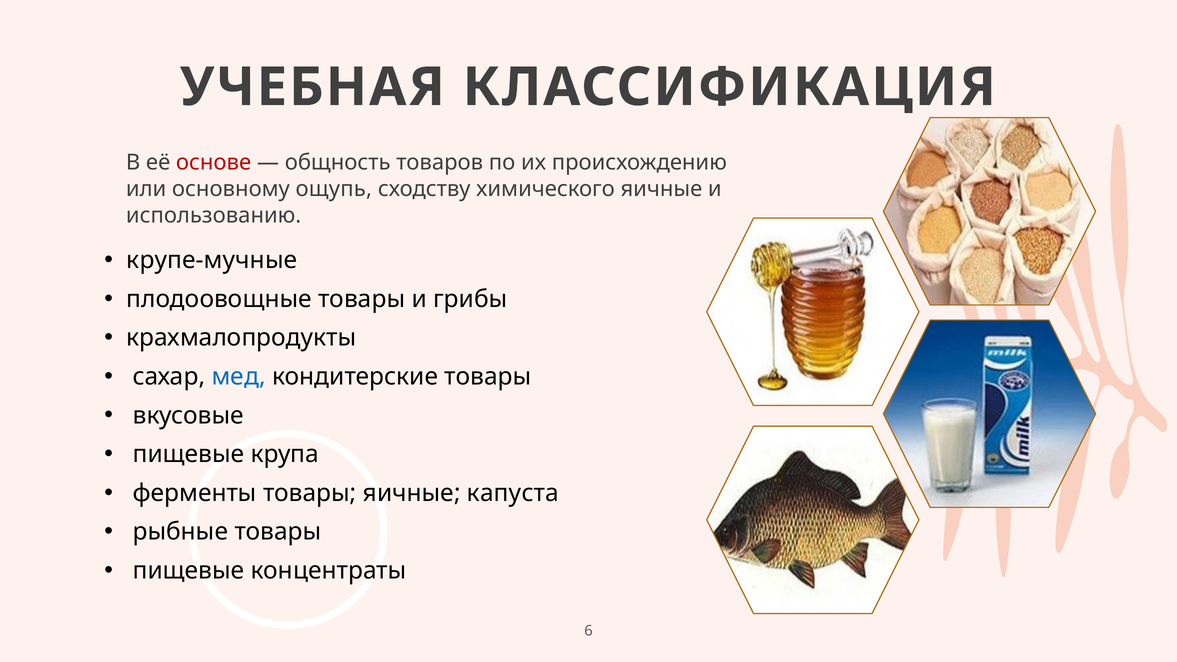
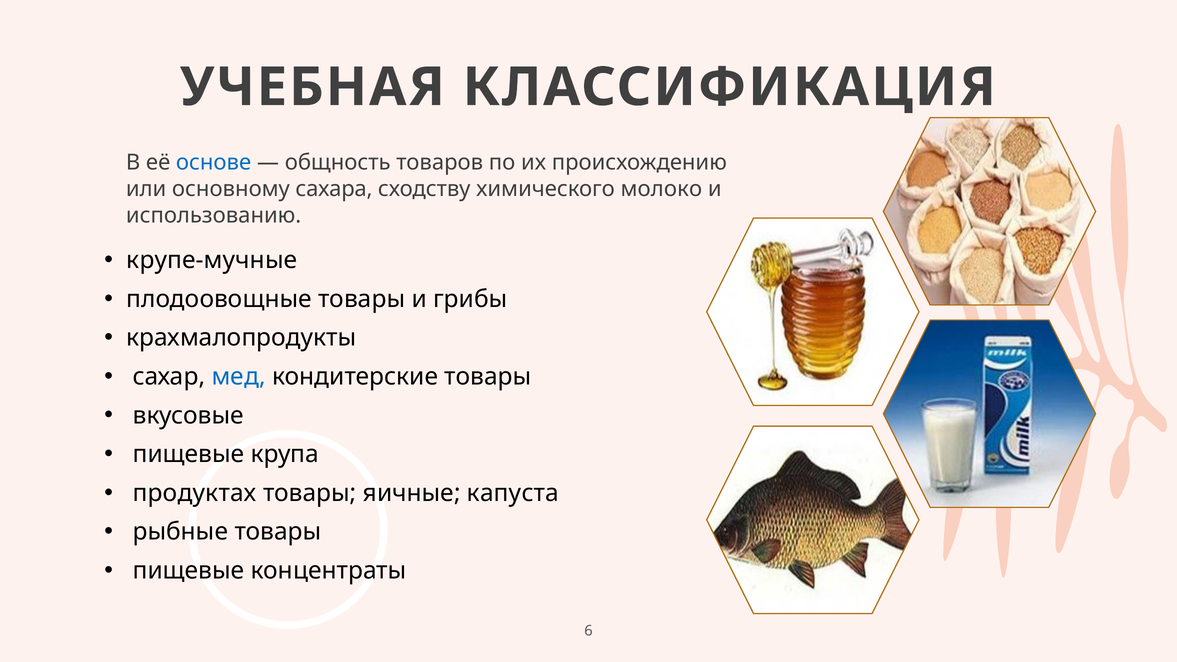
основе colour: red -> blue (214, 162)
ощупь: ощупь -> сахара (334, 189)
химического яичные: яичные -> молоко (661, 189)
ферменты: ферменты -> продуктах (195, 493)
